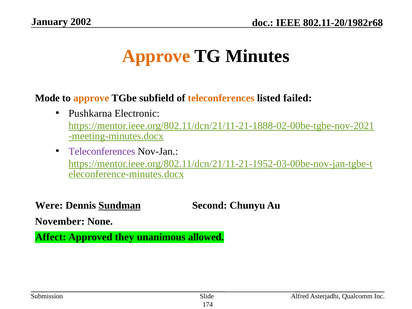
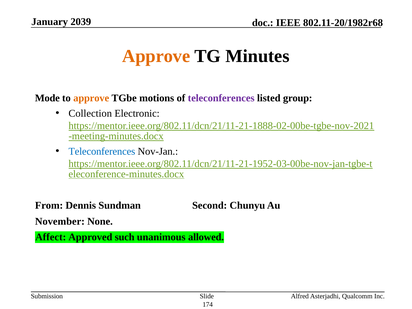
2002: 2002 -> 2039 (81, 22)
subfield: subfield -> motions (157, 98)
teleconferences colour: orange -> purple (221, 98)
failed: failed -> group (298, 98)
Pushkarna: Pushkarna -> Collection (90, 113)
Teleconferences colour: purple -> blue (102, 151)
Were: Were -> From (49, 206)
Sundman underline: present -> none (120, 206)
they: they -> such (125, 237)
